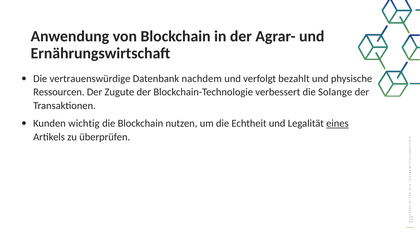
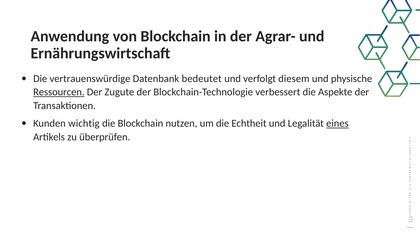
nachdem: nachdem -> bedeutet (202, 79)
bezahlt: bezahlt -> diesem (294, 79)
Ressourcen underline: none -> present (59, 92)
Solange: Solange -> Aspekte (335, 92)
